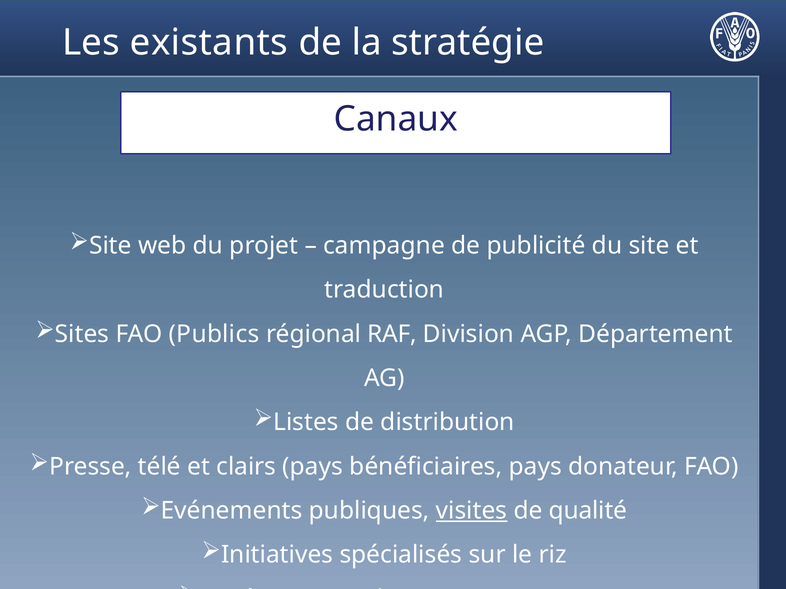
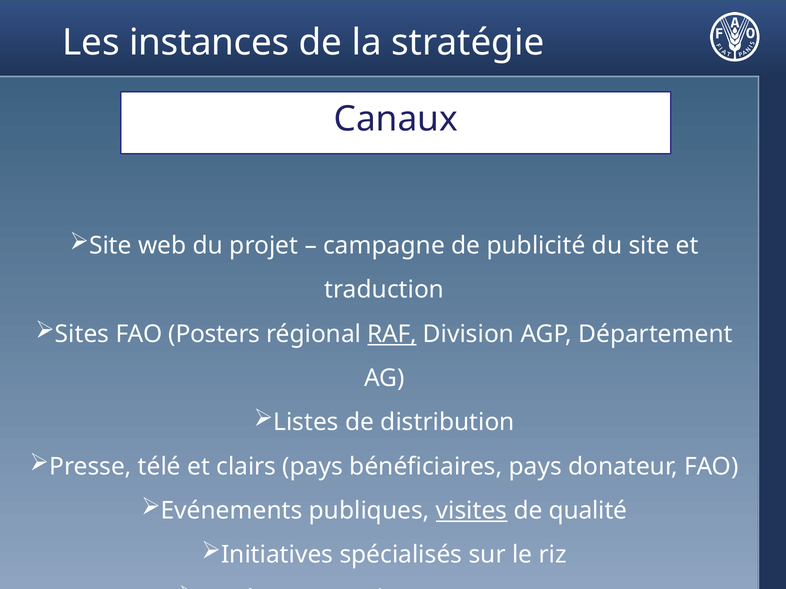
existants: existants -> instances (209, 43)
Publics: Publics -> Posters (214, 334)
RAF underline: none -> present (392, 334)
